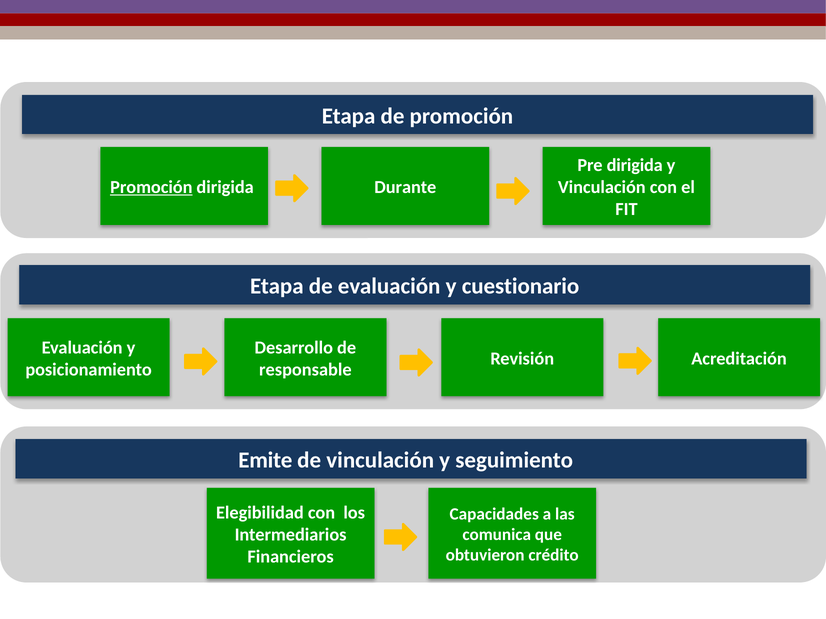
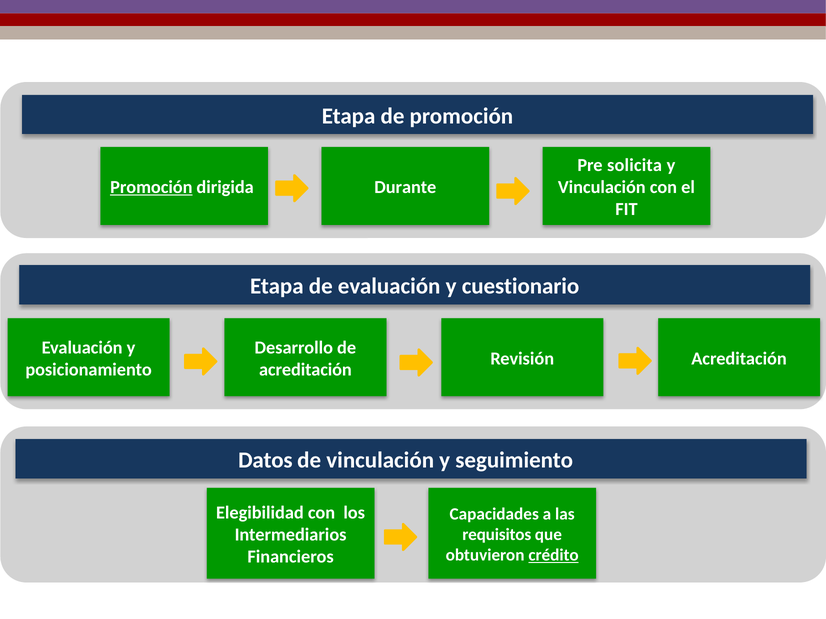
Pre dirigida: dirigida -> solicita (635, 165)
responsable: responsable -> acreditación (305, 370)
Emite: Emite -> Datos (265, 461)
comunica: comunica -> requisitos (497, 535)
crédito underline: none -> present (554, 556)
